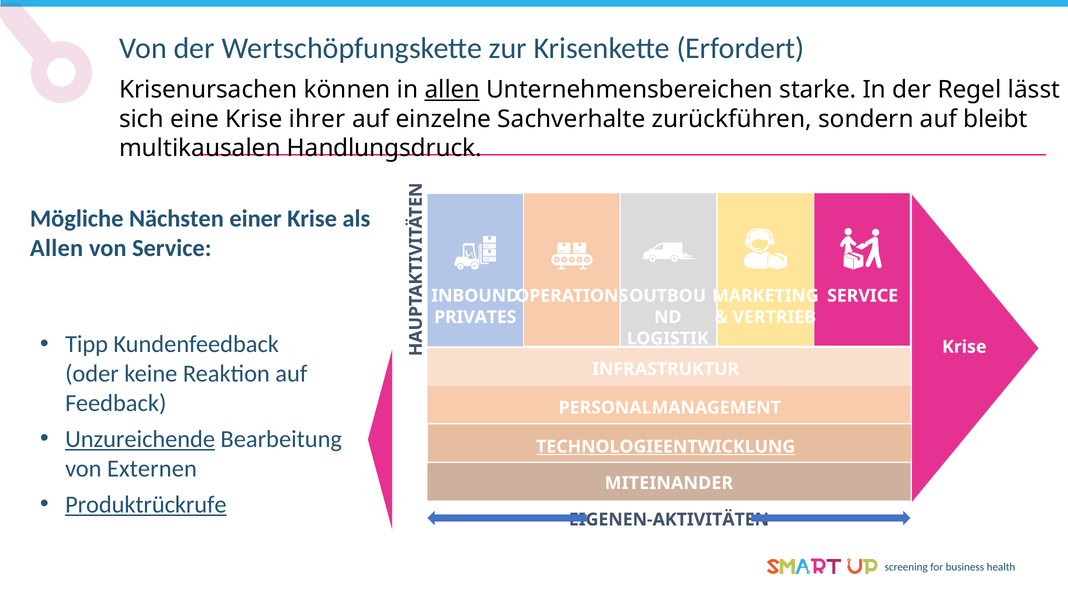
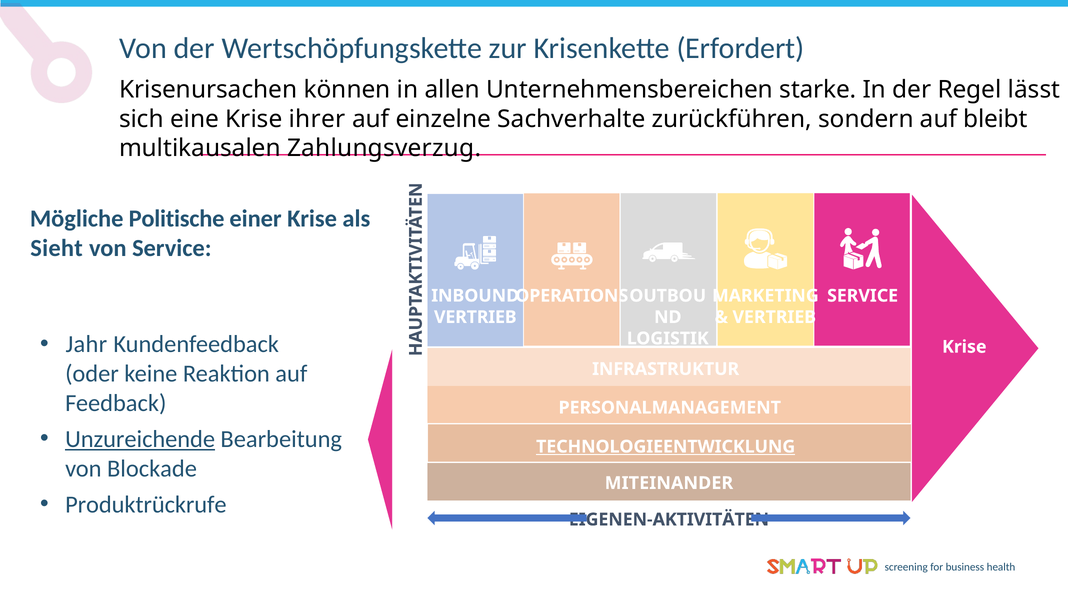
allen underline: present -> none (452, 90)
Handlungsdruck: Handlungsdruck -> Zahlungsverzug (384, 148)
Nächsten: Nächsten -> Politische (177, 219)
Allen: Allen -> Sieht (57, 248)
PRIVATES: PRIVATES -> VERTRIEB (475, 317)
Tipp: Tipp -> Jahr (86, 344)
Externen: Externen -> Blockade (152, 468)
Produktrückrufe underline: present -> none (146, 504)
